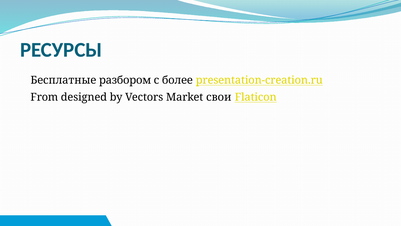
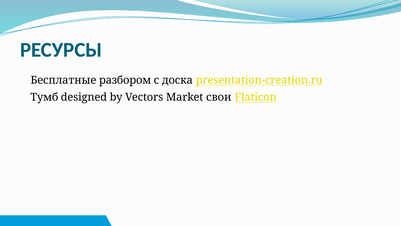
более: более -> доска (177, 80)
From: From -> Тумб (44, 97)
